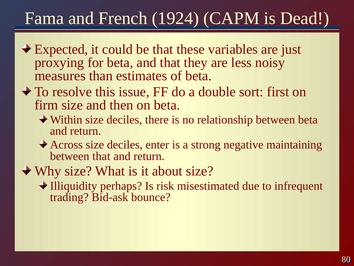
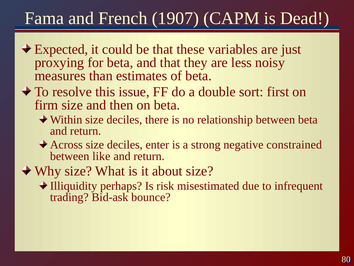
1924: 1924 -> 1907 (175, 18)
maintaining: maintaining -> constrained (294, 145)
between that: that -> like (101, 156)
